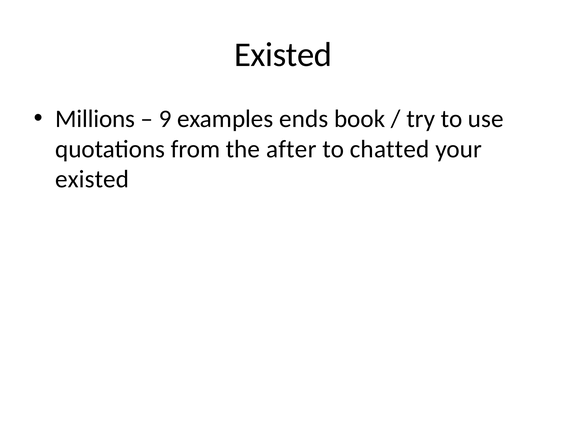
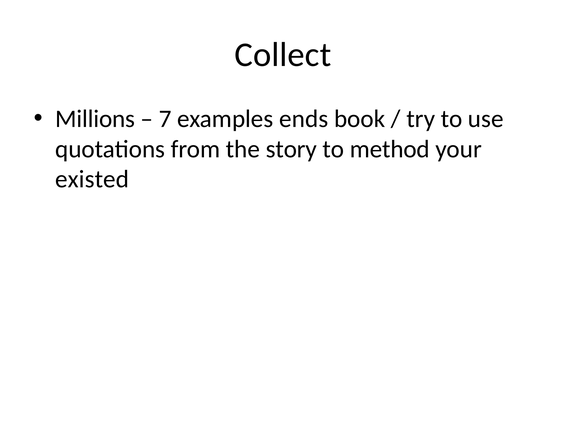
Existed: Existed -> Collect (283, 55)
9: 9 -> 7 (165, 119)
after: after -> story (291, 149)
chatted: chatted -> method (390, 149)
